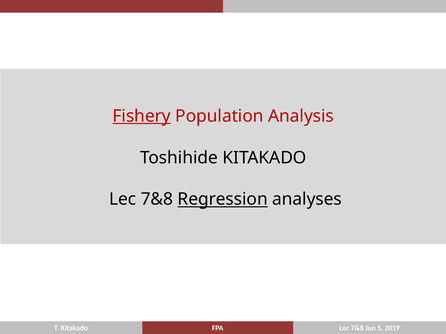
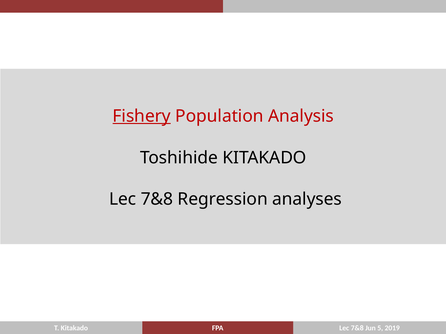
Regression underline: present -> none (223, 200)
